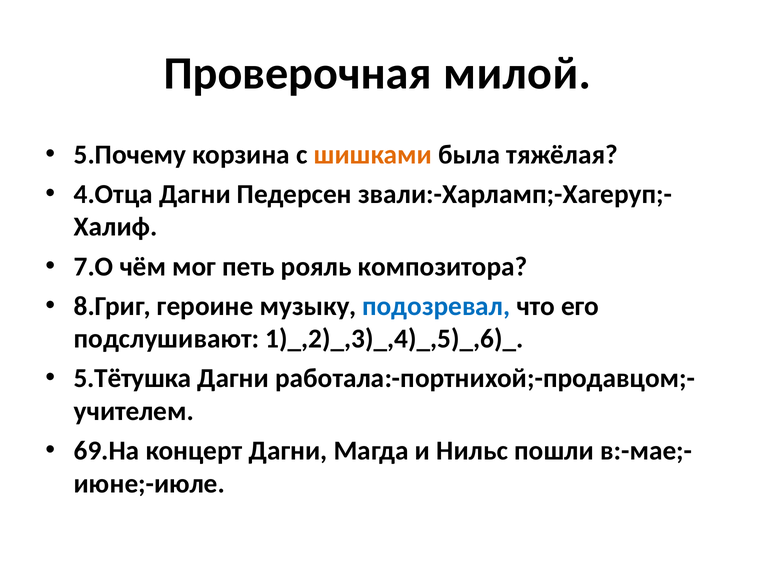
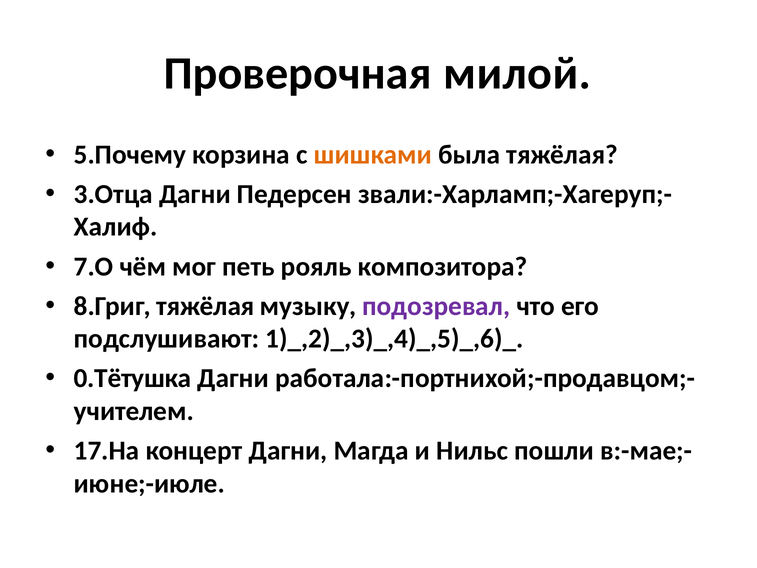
4.Отца: 4.Отца -> 3.Отца (113, 194)
8.Григ героине: героине -> тяжёлая (205, 306)
подозревал colour: blue -> purple (436, 306)
5.Тётушка: 5.Тётушка -> 0.Тётушка (133, 378)
69.На: 69.На -> 17.На (107, 451)
